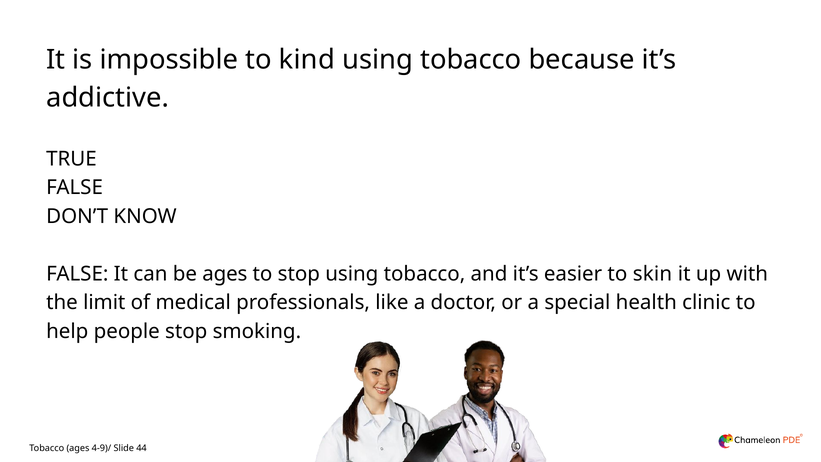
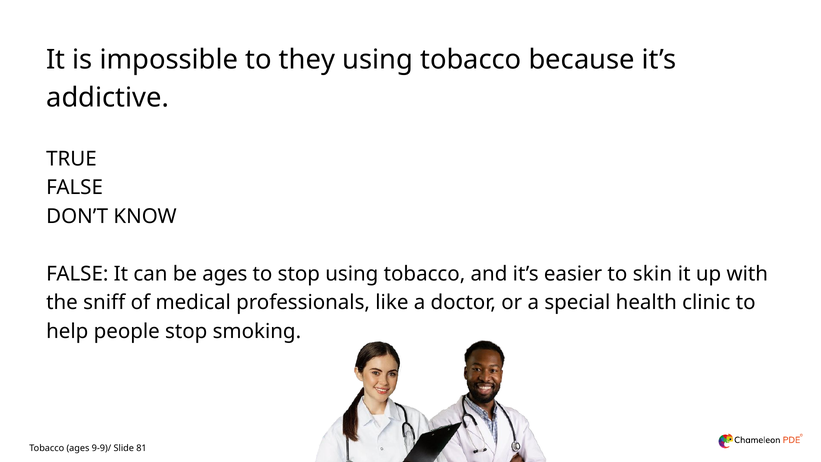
kind: kind -> they (307, 59)
limit: limit -> sniff (104, 303)
4-9)/: 4-9)/ -> 9-9)/ (101, 448)
44: 44 -> 81 (141, 448)
